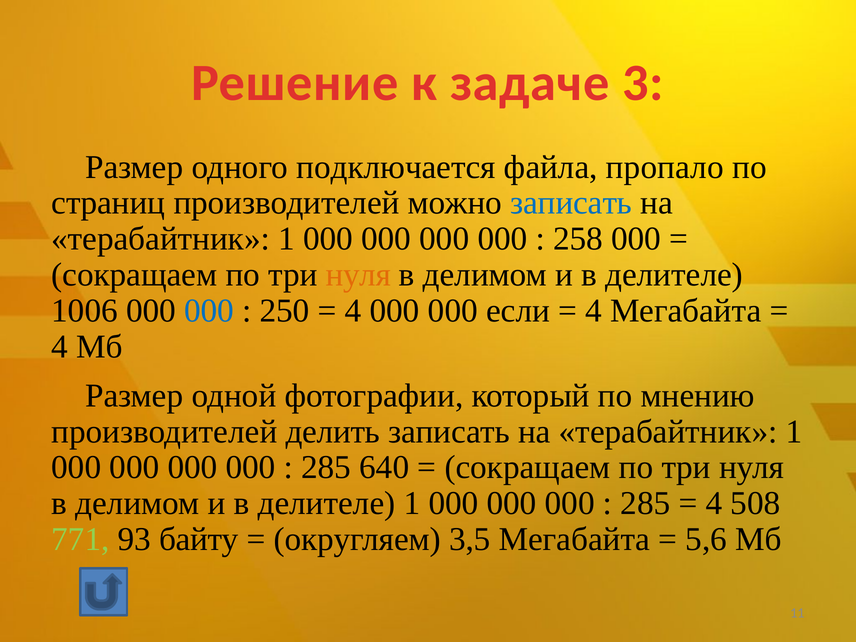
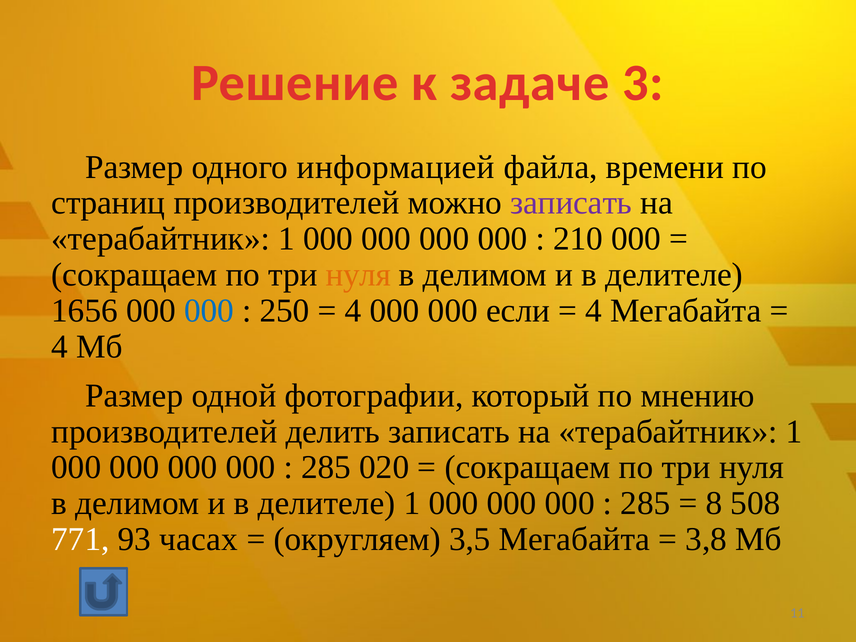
подключается: подключается -> информацией (396, 167)
пропало: пропало -> времени (665, 167)
записать colour: blue -> purple (571, 203)
258: 258 -> 210 (578, 239)
1006: 1006 -> 1656 (85, 311)
640: 640 -> 020 (384, 467)
4: 4 -> 8 (714, 503)
771 colour: light green -> white (80, 539)
байту: байту -> часах (199, 539)
5,6: 5,6 -> 3,8 (706, 539)
